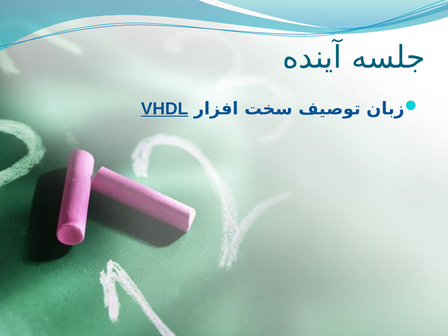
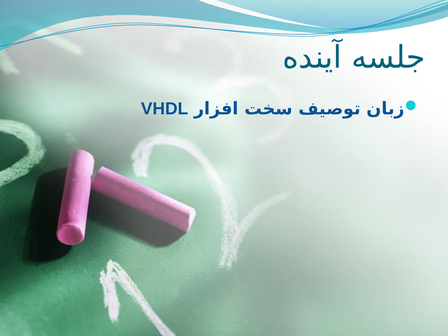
VHDL underline: present -> none (165, 109)
